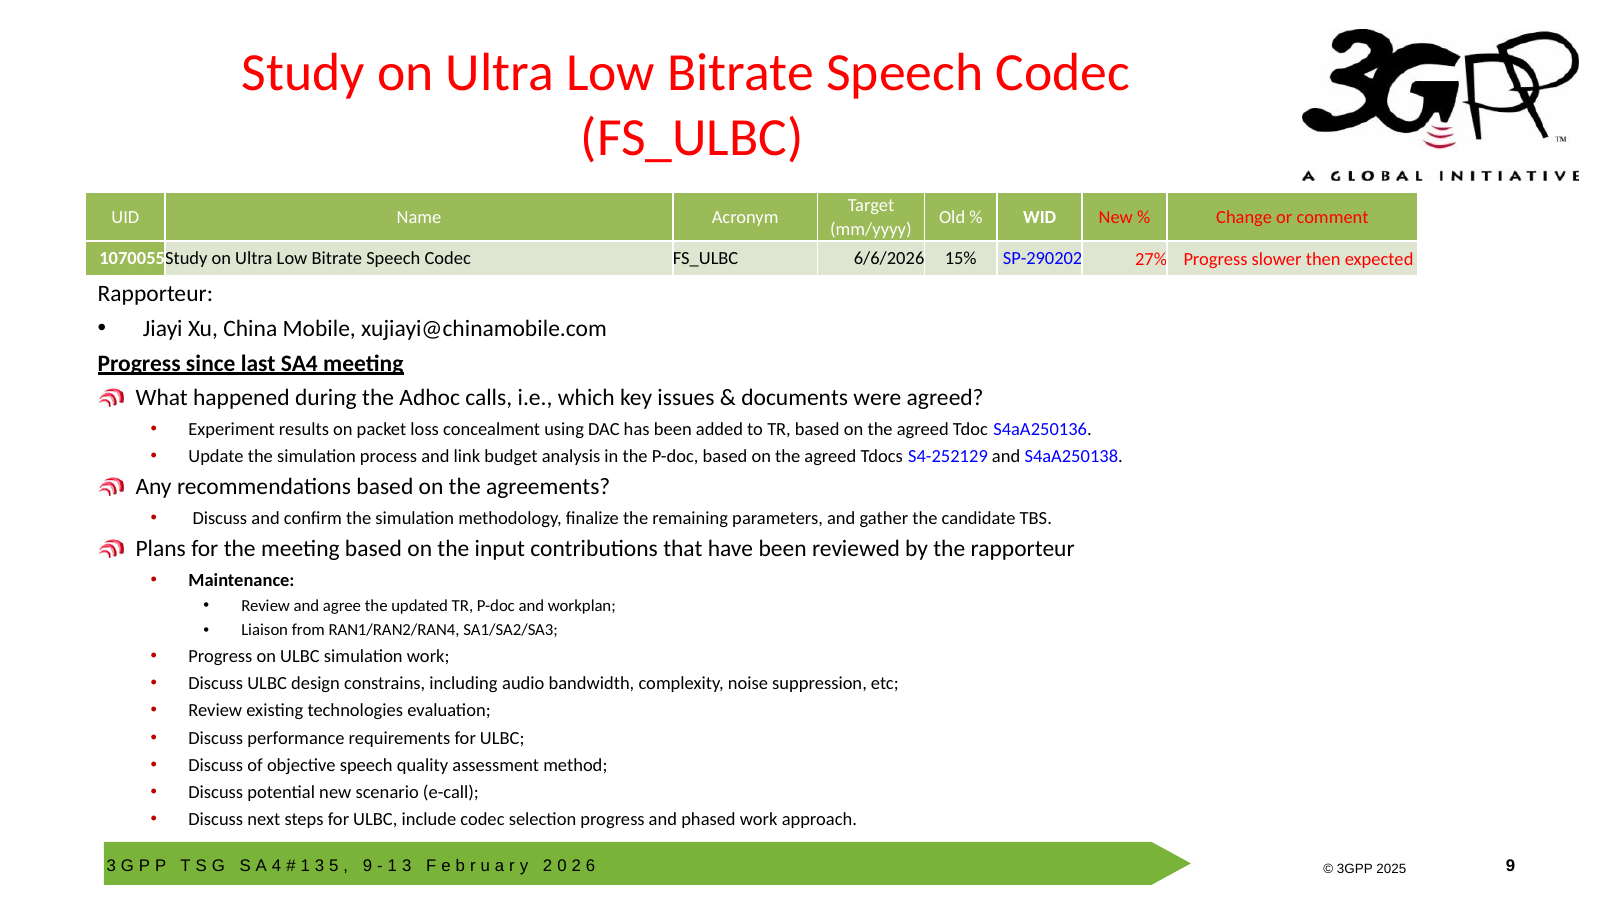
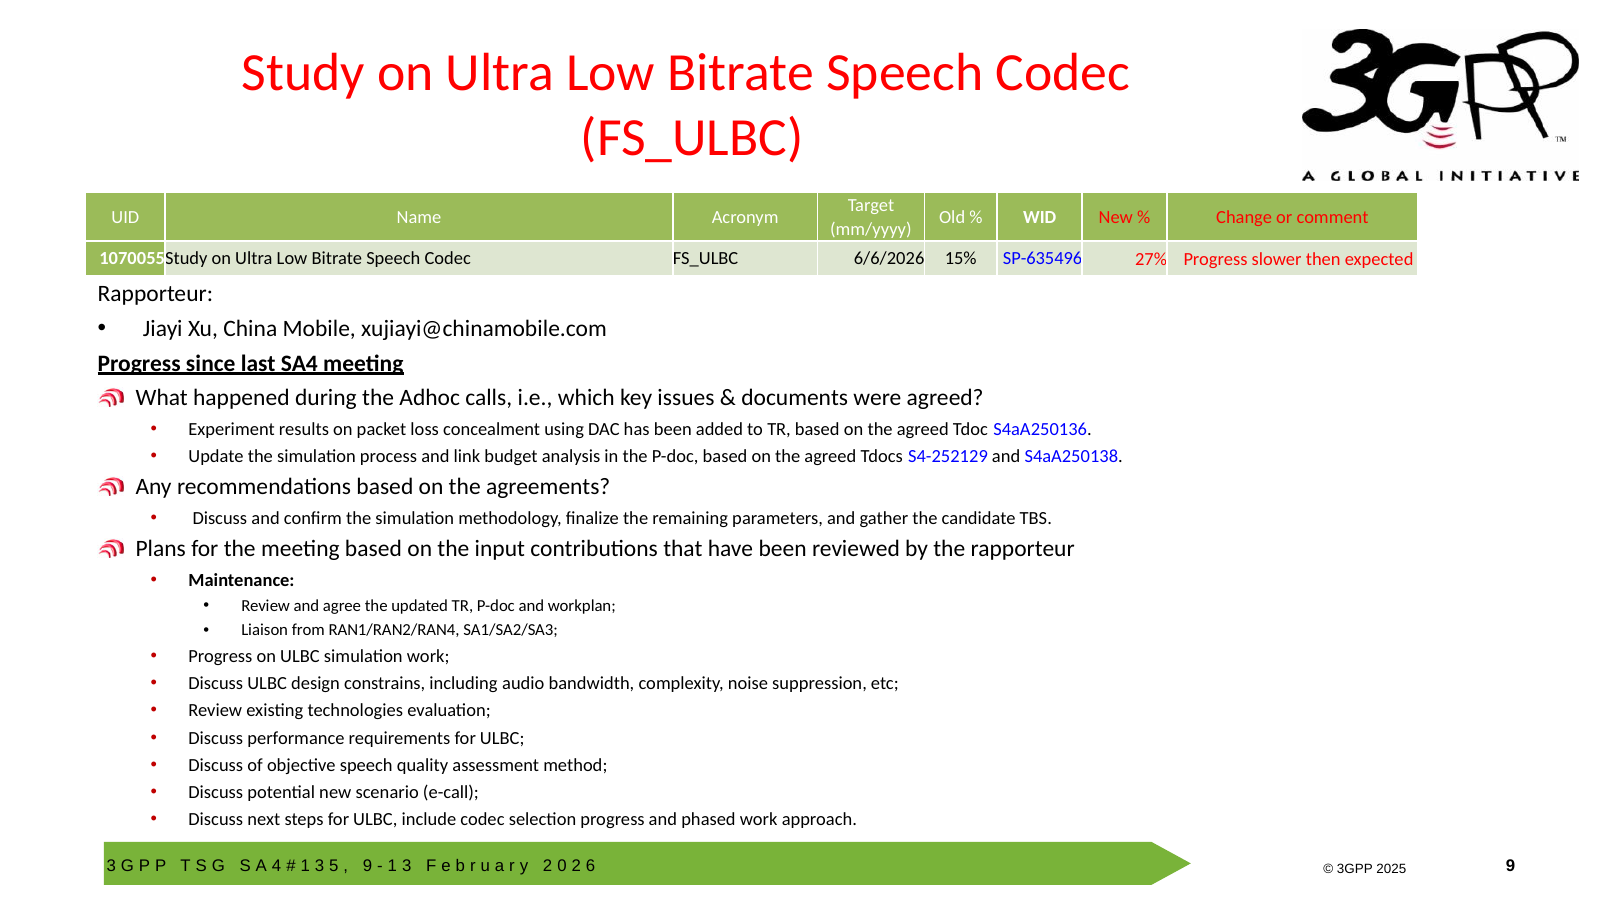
SP-290202: SP-290202 -> SP-635496 (1043, 259)
